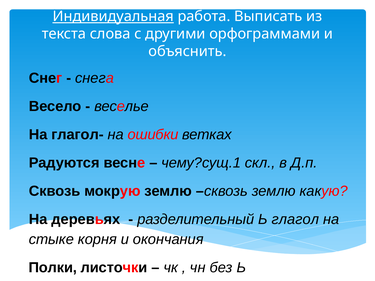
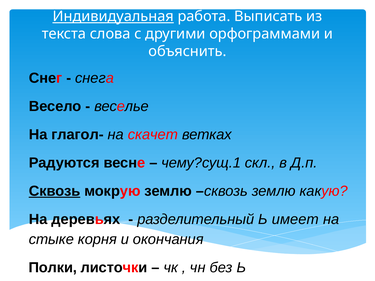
ошибки: ошибки -> скачет (153, 135)
Сквозь underline: none -> present (55, 191)
глагол: глагол -> имеет (295, 219)
